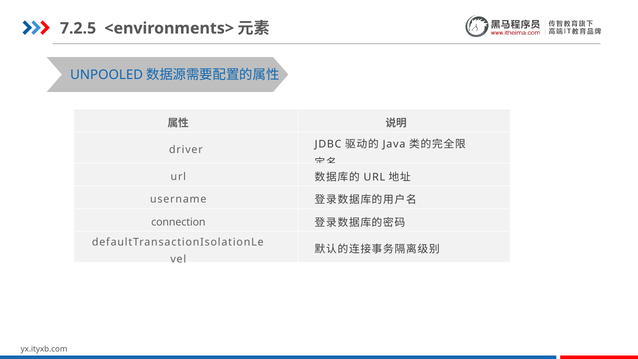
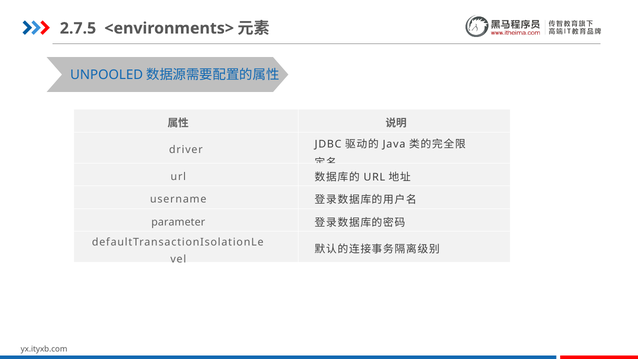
7.2.5: 7.2.5 -> 2.7.5 (78, 28)
connection: connection -> parameter (178, 222)
